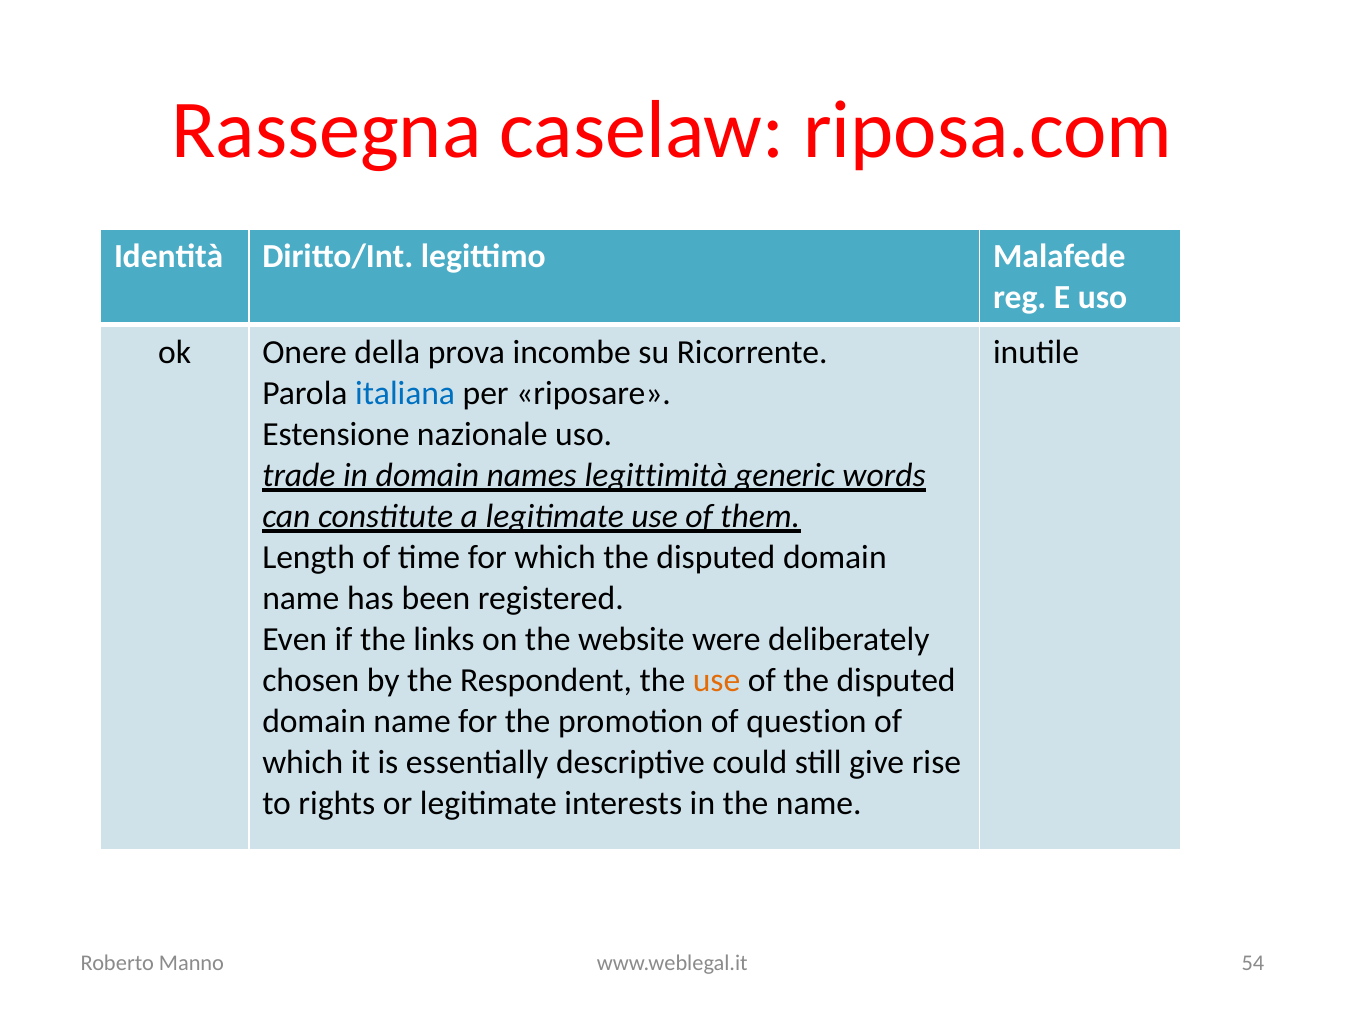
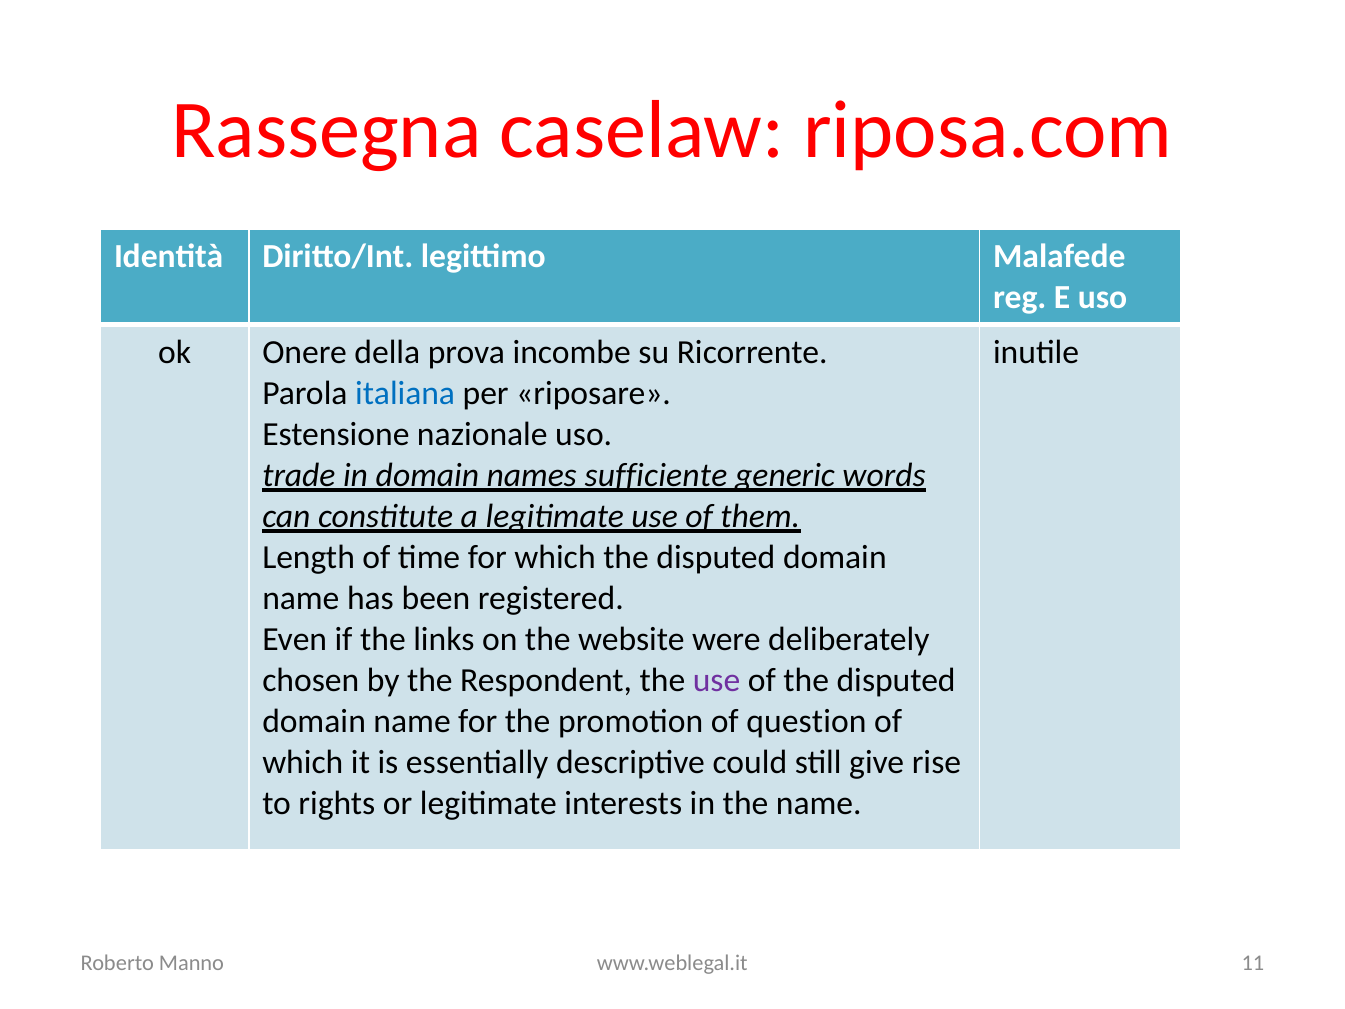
legittimità: legittimità -> sufficiente (656, 475)
use colour: orange -> purple (717, 681)
54: 54 -> 11 (1253, 963)
